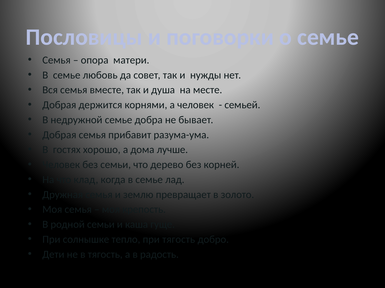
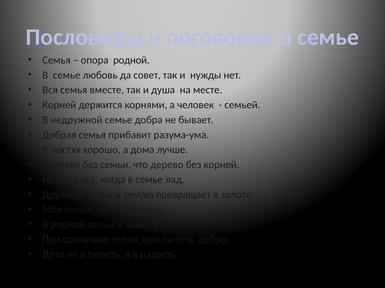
опора матери: матери -> родной (131, 60)
Добрая: Добрая -> Корней (59, 105)
